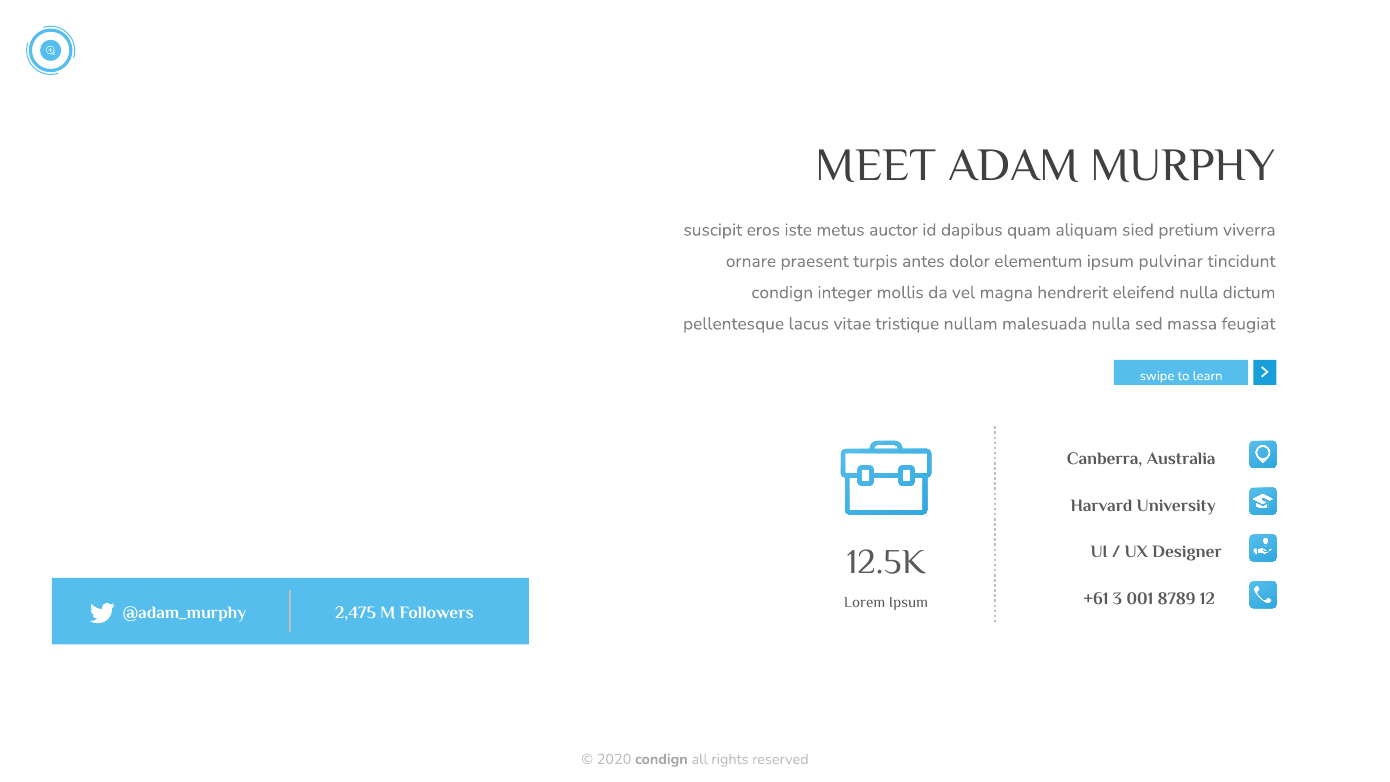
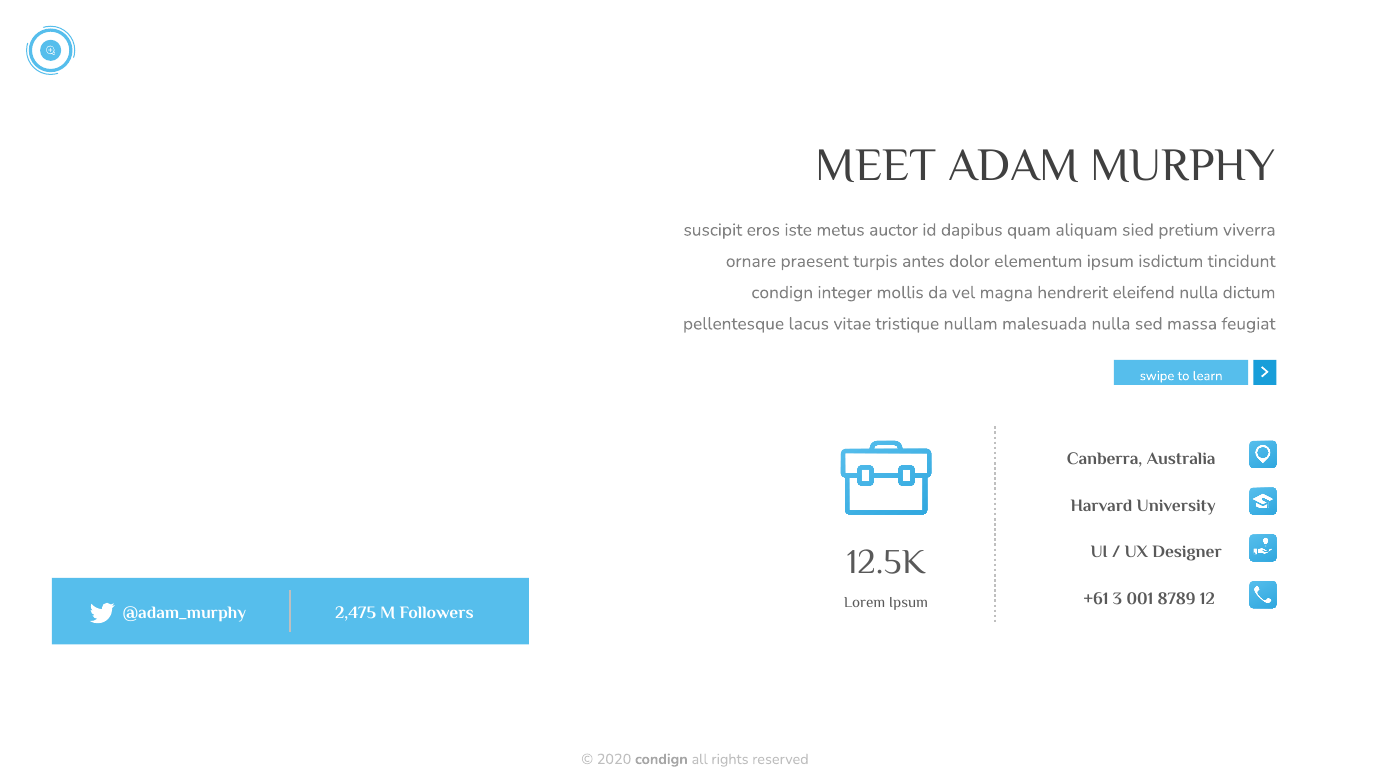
pulvinar: pulvinar -> isdictum (1171, 261)
